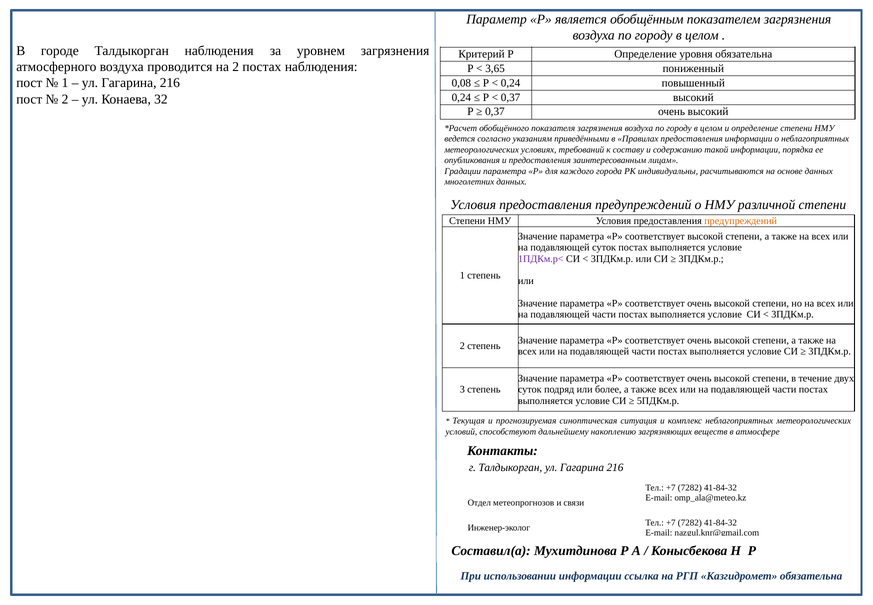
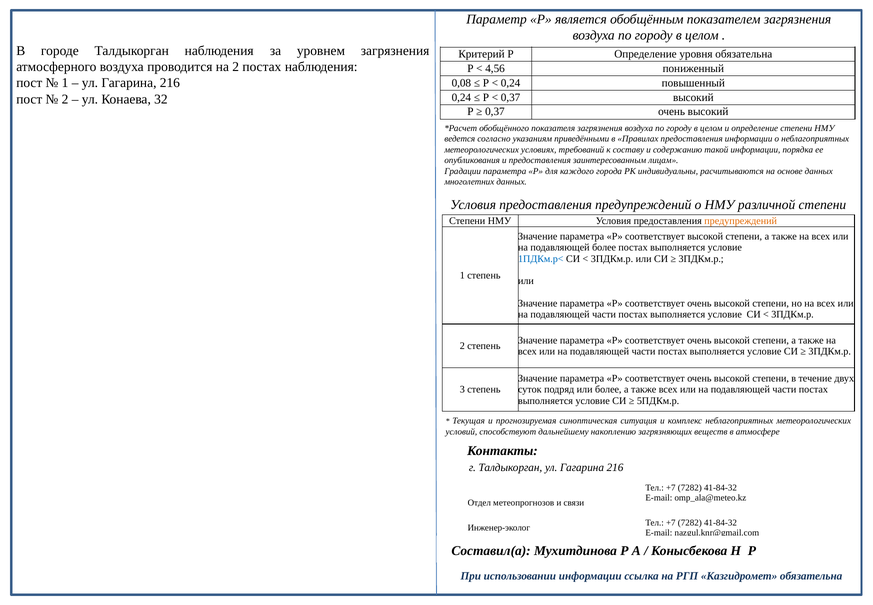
3,65: 3,65 -> 4,56 (495, 68)
подавляющей суток: суток -> более (604, 247)
1ПДКм.р< colour: purple -> blue (541, 259)
